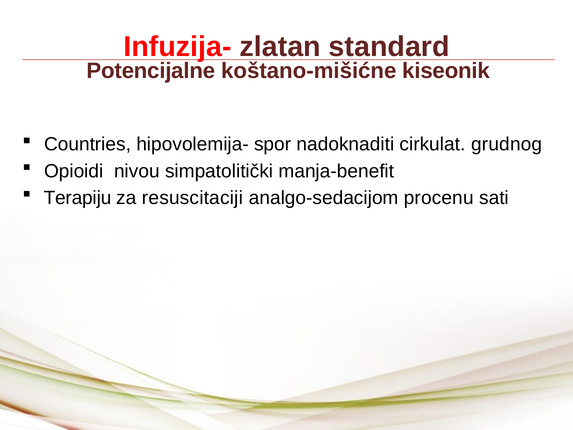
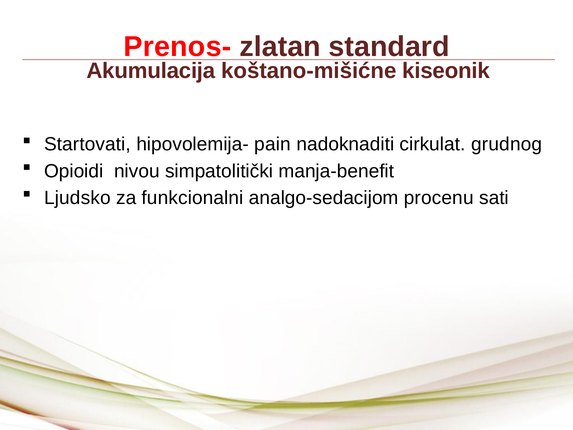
Infuzija-: Infuzija- -> Prenos- (177, 47)
Potencijalne: Potencijalne -> Akumulacija (151, 71)
Countries: Countries -> Startovati (87, 144)
spor: spor -> pain (273, 144)
Terapiju: Terapiju -> Ljudsko (77, 198)
resuscitaciji: resuscitaciji -> funkcionalni (193, 198)
